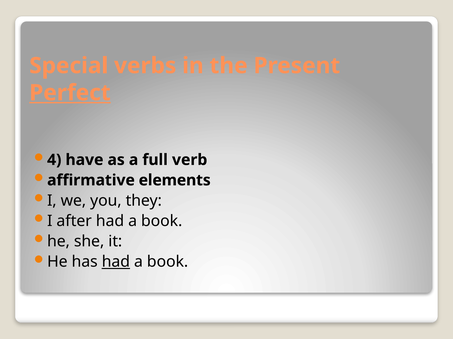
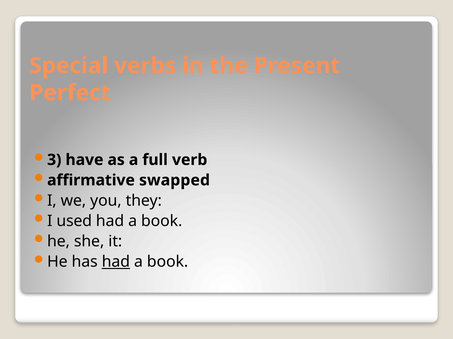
Perfect underline: present -> none (70, 93)
4: 4 -> 3 (54, 160)
elements: elements -> swapped (175, 181)
after: after -> used (74, 221)
